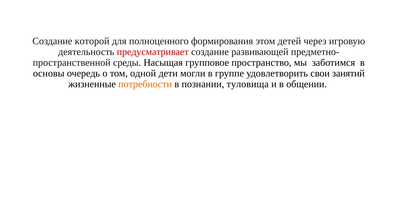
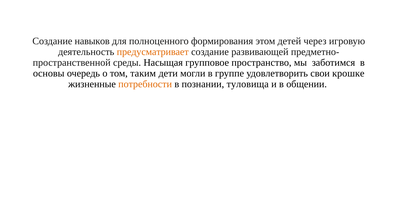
которой: которой -> навыков (92, 41)
предусматривает colour: red -> orange (153, 52)
одной: одной -> таким (143, 73)
занятий: занятий -> крошке (348, 73)
